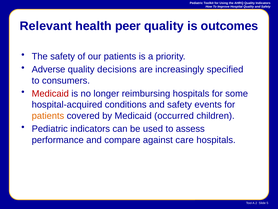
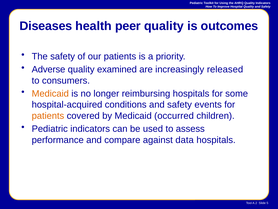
Relevant: Relevant -> Diseases (46, 26)
decisions: decisions -> examined (117, 69)
specified: specified -> released (225, 69)
Medicaid colour: red -> orange (50, 93)
care: care -> data (185, 140)
